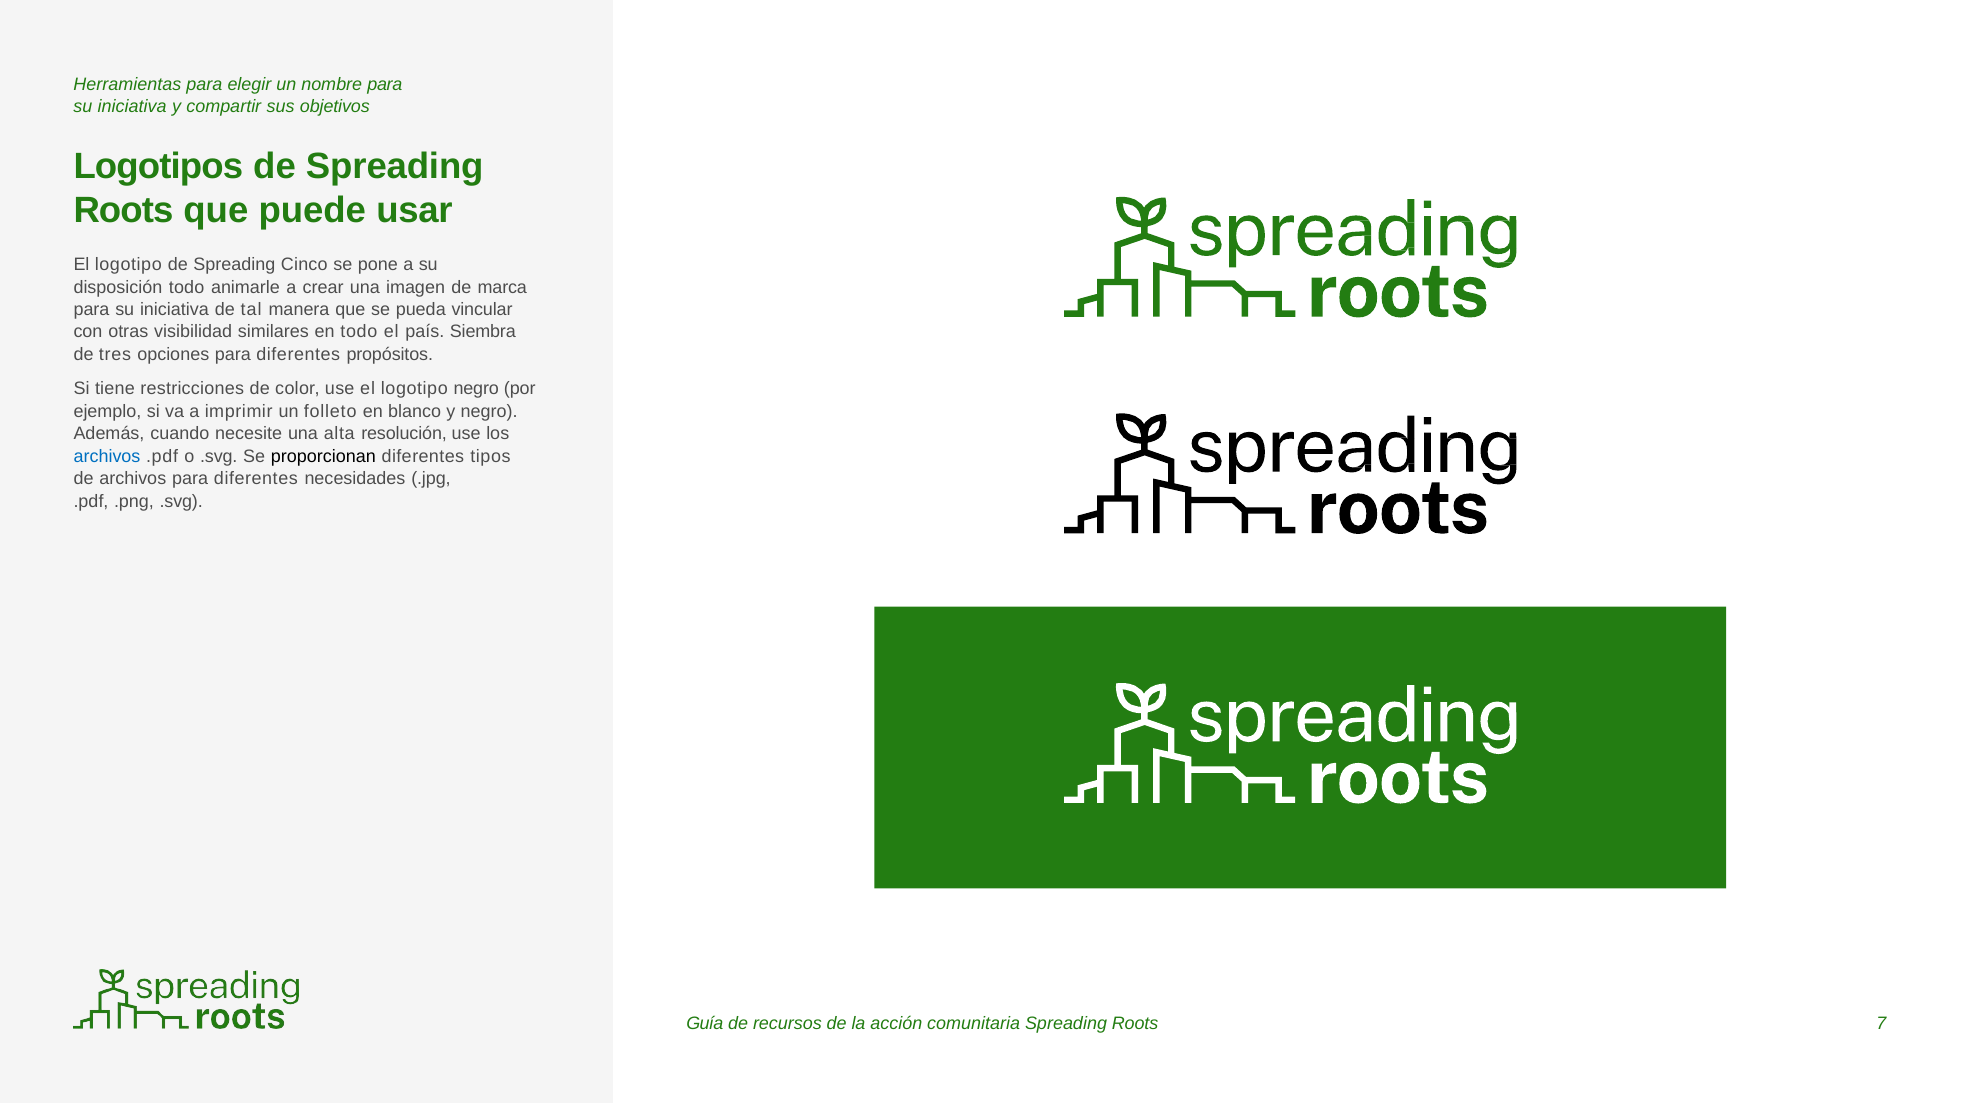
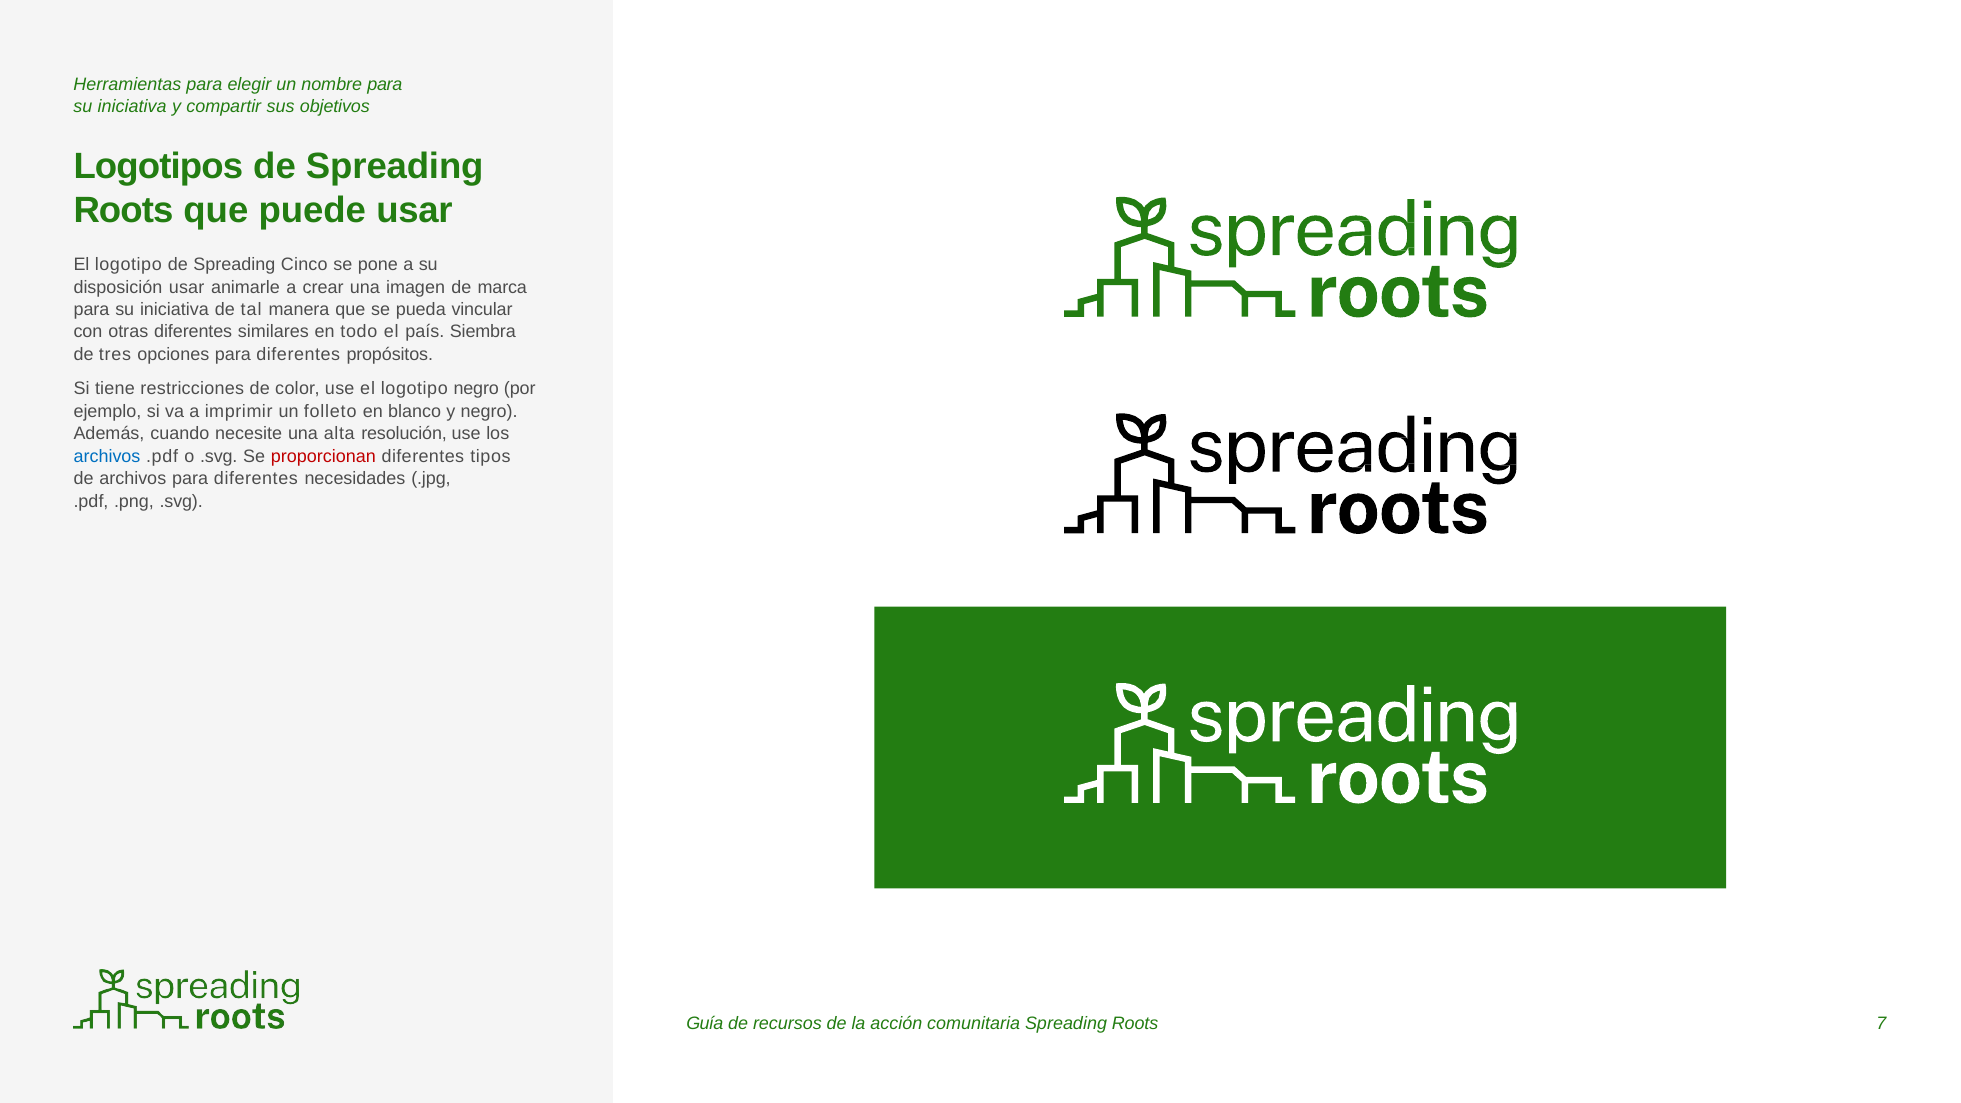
disposición todo: todo -> usar (187, 287)
otras visibilidad: visibilidad -> diferentes (193, 332)
proporcionan colour: black -> red (323, 456)
